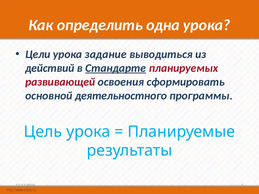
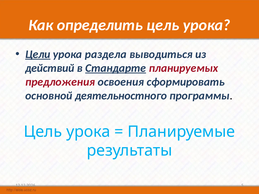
определить одна: одна -> цель (163, 25)
Цели underline: none -> present (38, 54)
задание: задание -> раздела (106, 54)
развивающей: развивающей -> предложения (60, 82)
